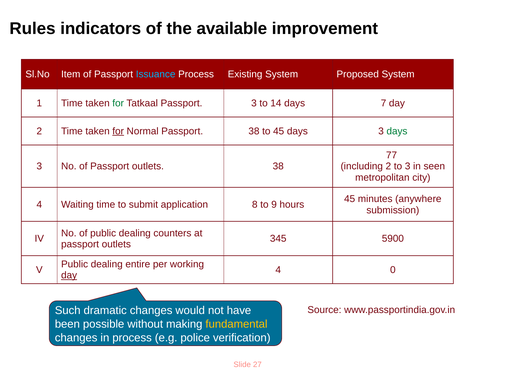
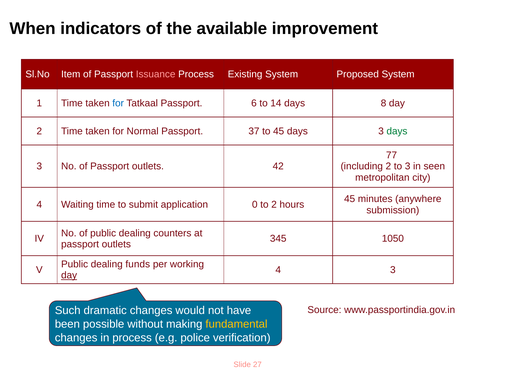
Rules: Rules -> When (33, 29)
Issuance colour: light blue -> pink (156, 74)
for colour: green -> blue (118, 103)
Passport 3: 3 -> 6 (254, 103)
7: 7 -> 8 (384, 103)
for underline: present -> none (118, 131)
Passport 38: 38 -> 37 (254, 131)
outlets 38: 38 -> 42 (278, 166)
8: 8 -> 0 (255, 205)
to 9: 9 -> 2 (274, 205)
5900: 5900 -> 1050 (393, 239)
entire: entire -> funds (138, 264)
4 0: 0 -> 3 (393, 270)
